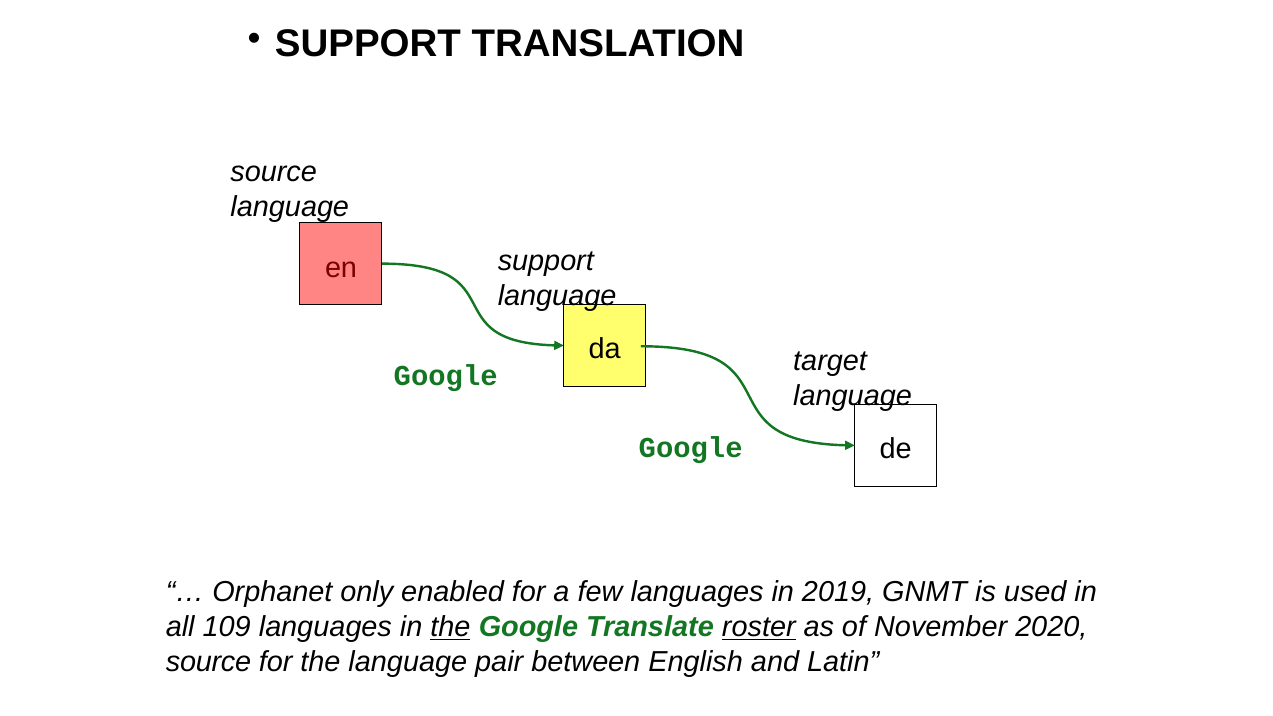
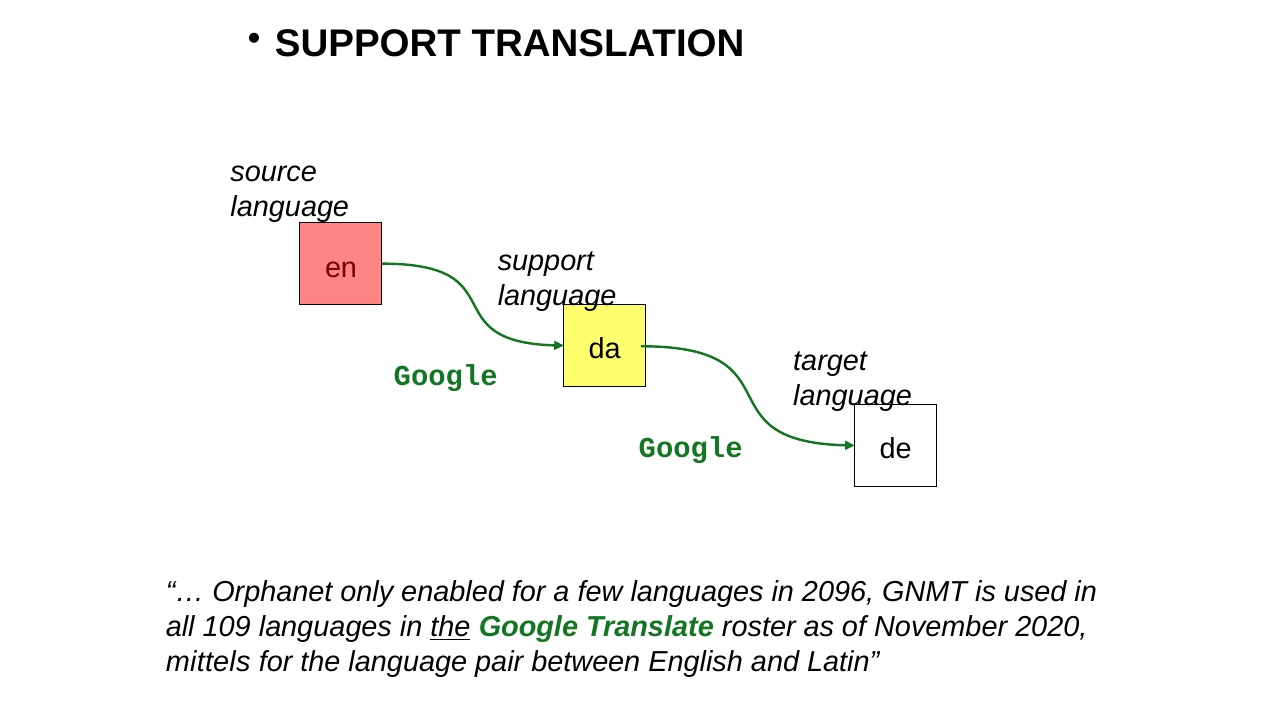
2019: 2019 -> 2096 (838, 592)
roster underline: present -> none (759, 627)
source: source -> mittels (208, 662)
